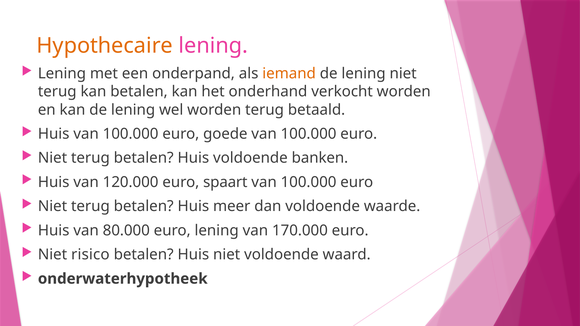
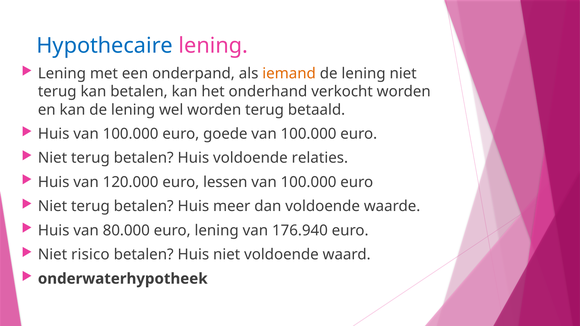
Hypothecaire colour: orange -> blue (105, 46)
banken: banken -> relaties (320, 158)
spaart: spaart -> lessen (225, 182)
170.000: 170.000 -> 176.940 (300, 231)
